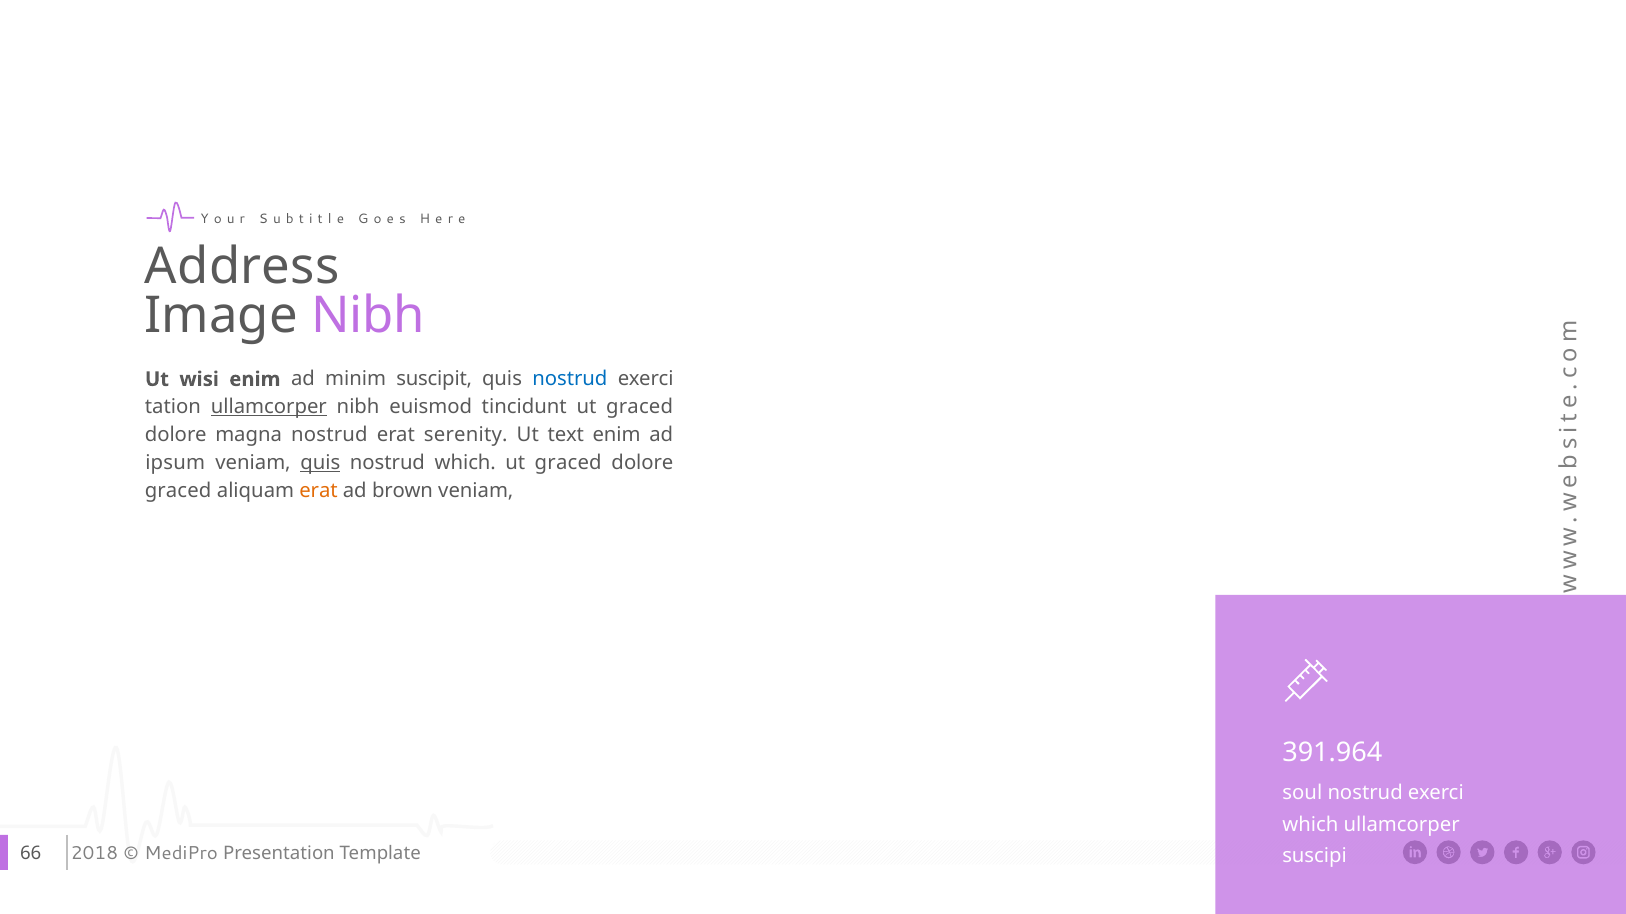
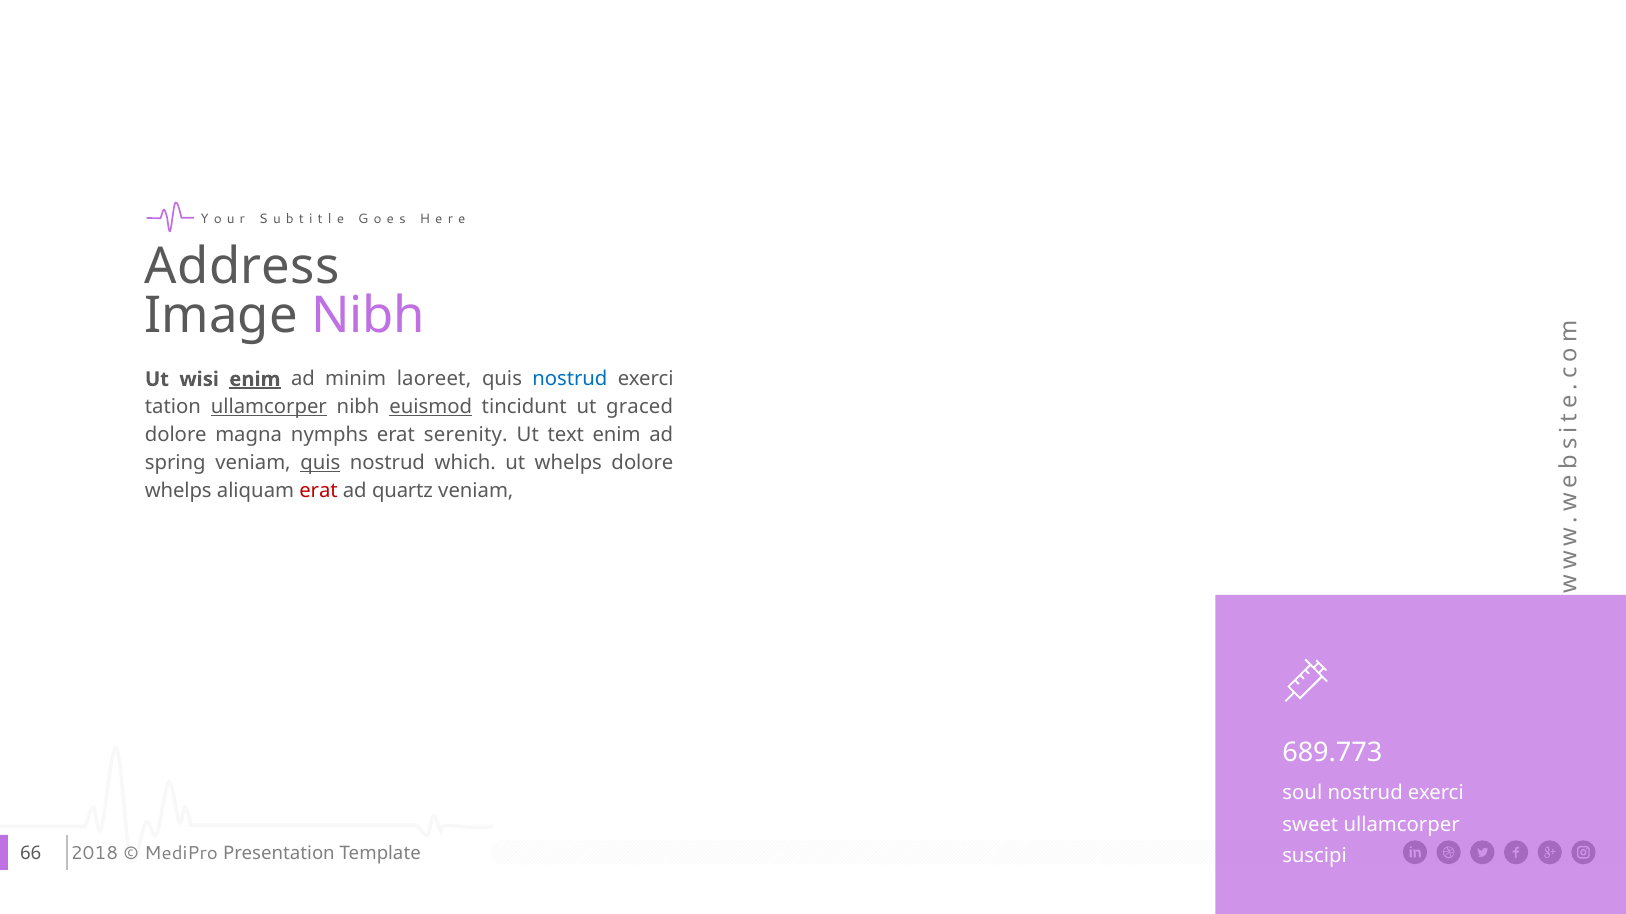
enim underline: none -> present (255, 380)
suscipit: suscipit -> laoreet (434, 380)
euismod underline: none -> present (431, 407)
magna nostrud: nostrud -> nymphs (329, 435)
ipsum: ipsum -> spring (175, 463)
graced: graced -> whelps (568, 463)
graced: graced -> whelps (178, 491)
erat colour: orange -> red (319, 491)
brown: brown -> quartz (402, 491)
391.964: 391.964 -> 689.773 (1332, 753)
which: which -> sweet (1310, 825)
